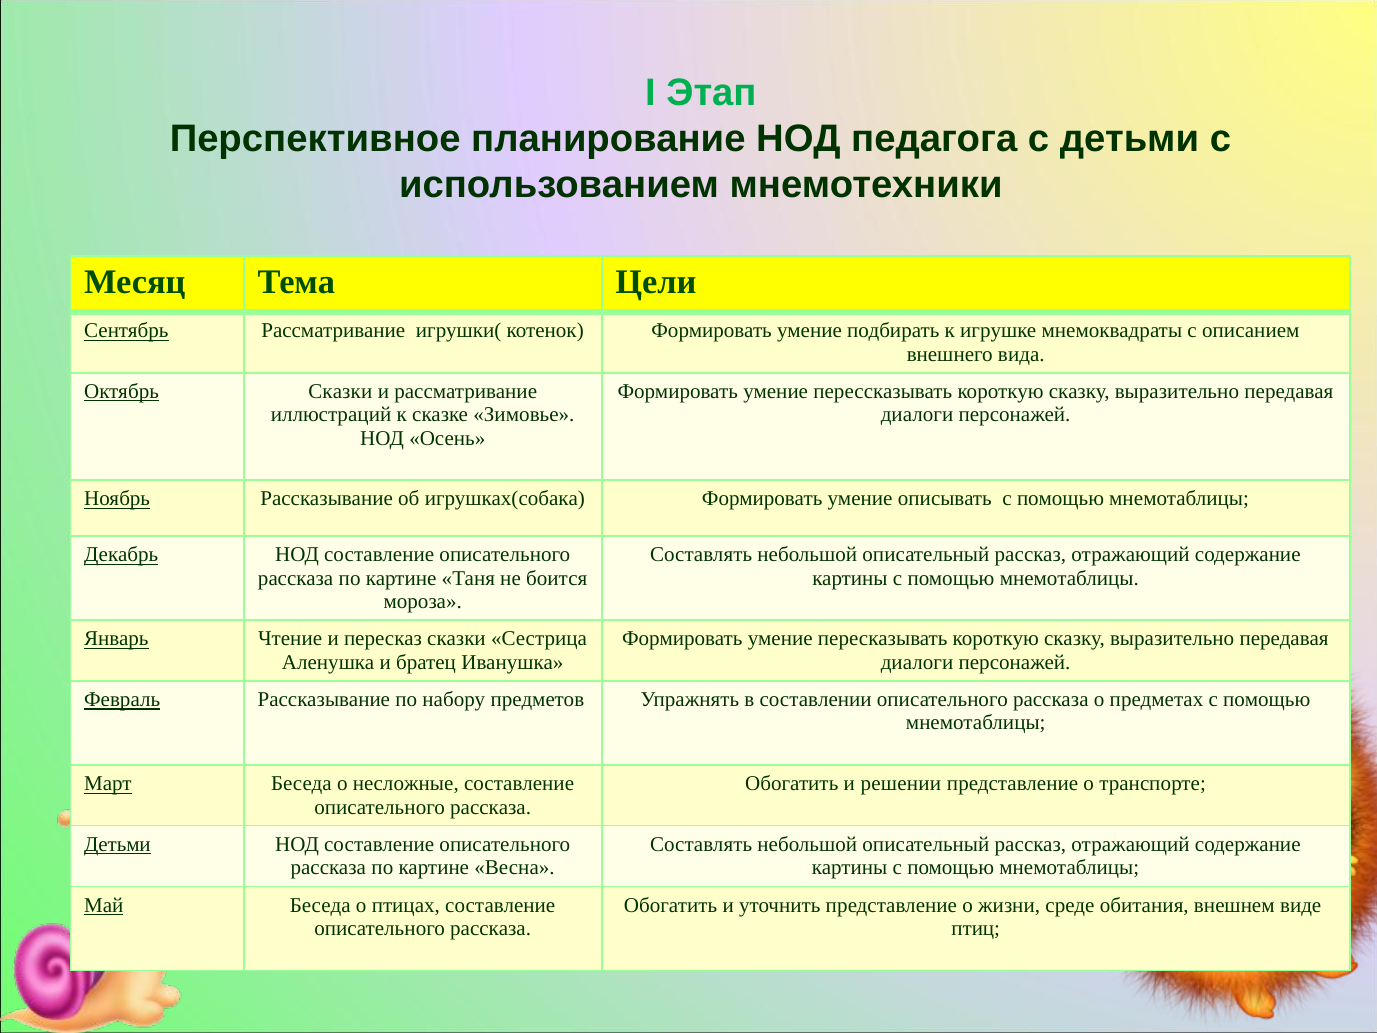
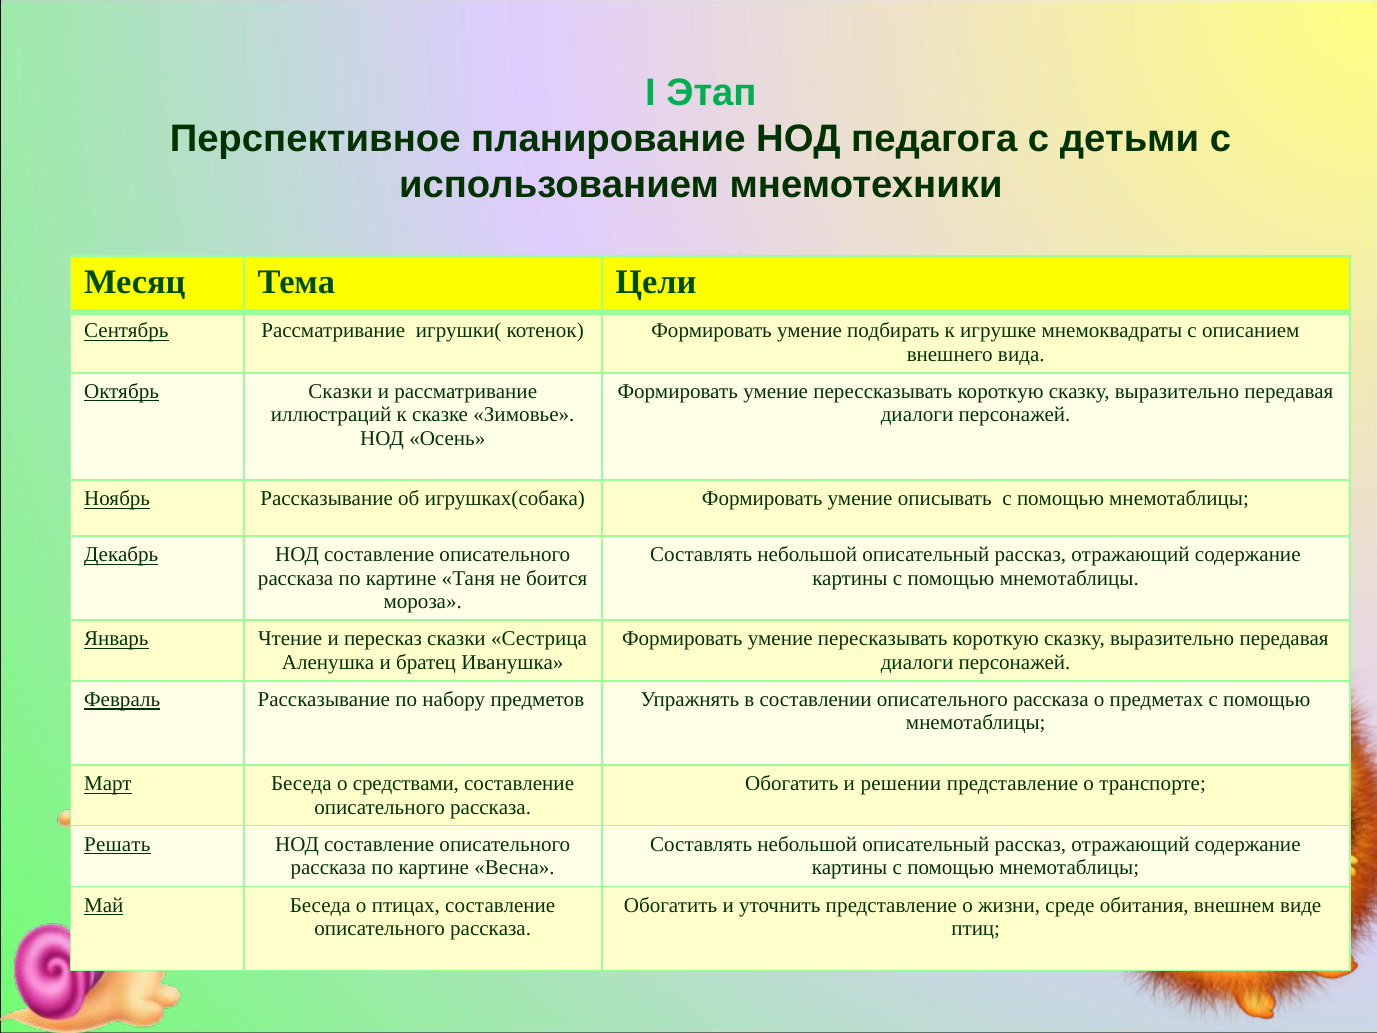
несложные: несложные -> средствами (406, 784)
Детьми: Детьми -> Решать (117, 844)
